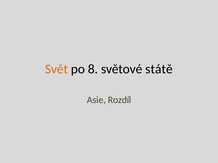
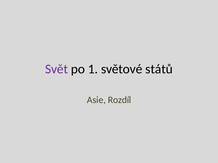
Svět colour: orange -> purple (56, 69)
8: 8 -> 1 (93, 69)
státě: státě -> států (159, 69)
